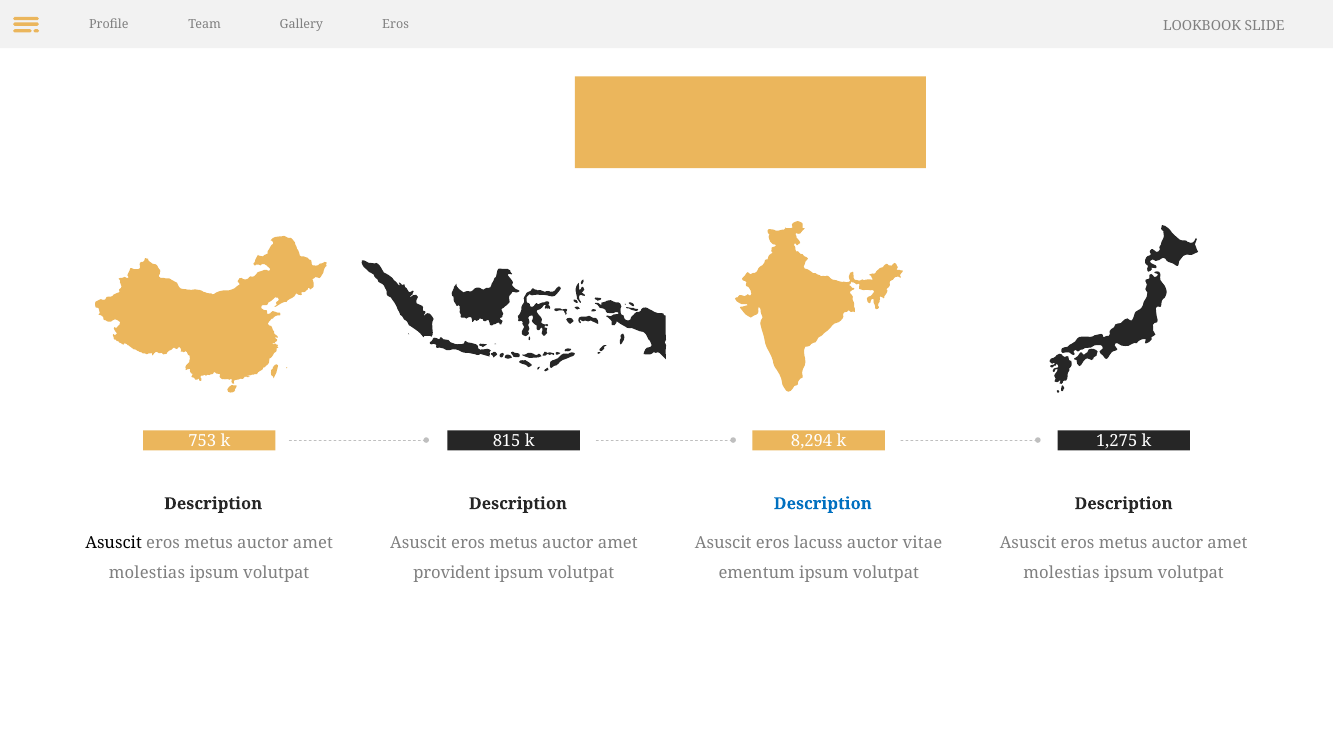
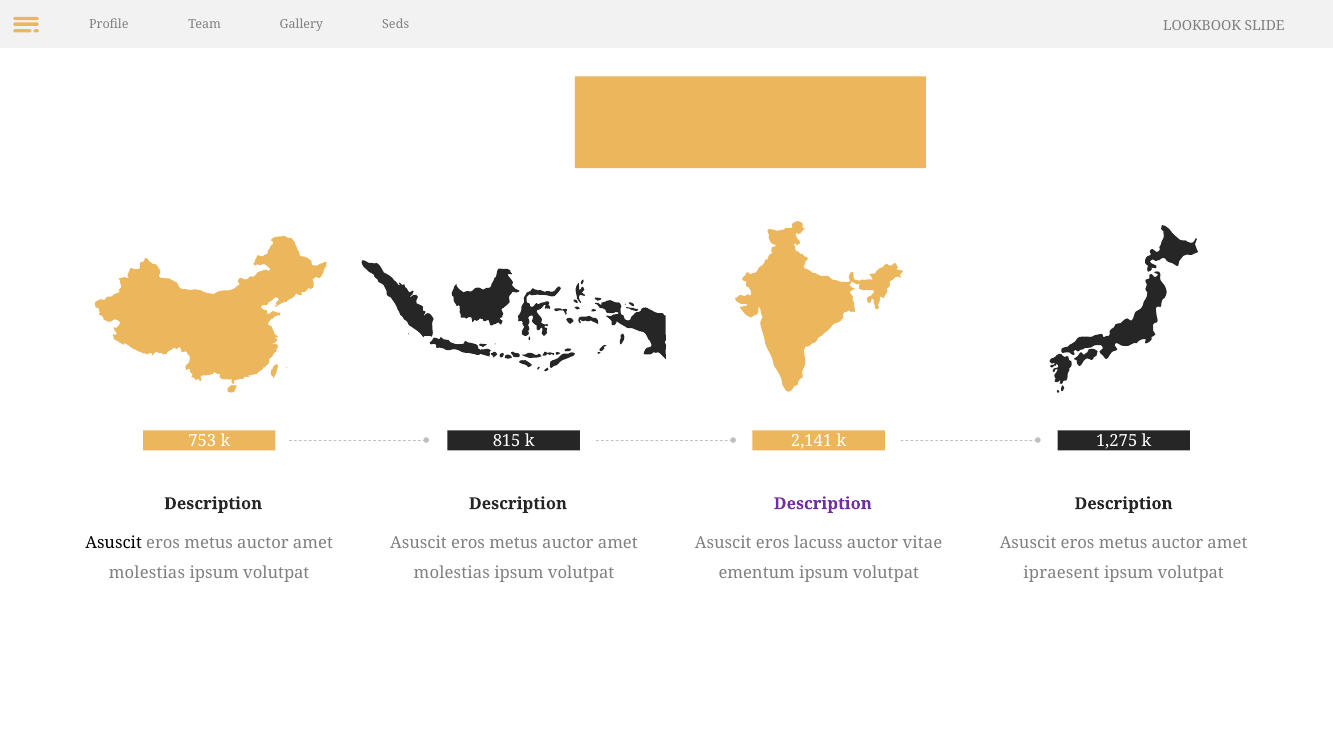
Gallery Eros: Eros -> Seds (396, 25)
8,294: 8,294 -> 2,141 (812, 441)
Description colour: blue -> purple (823, 503)
provident: provident -> molestias (452, 573)
molestias: molestias -> ipraesent (1061, 573)
